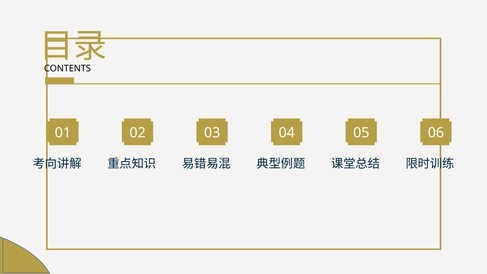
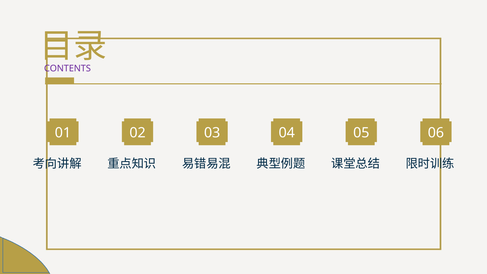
CONTENTS colour: black -> purple (67, 68)
